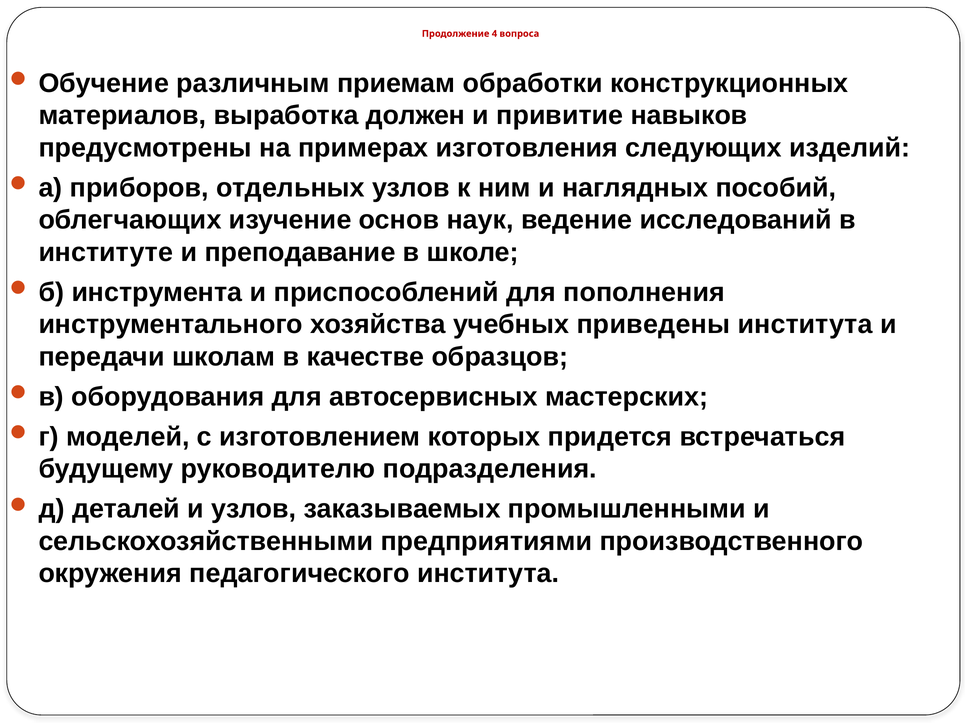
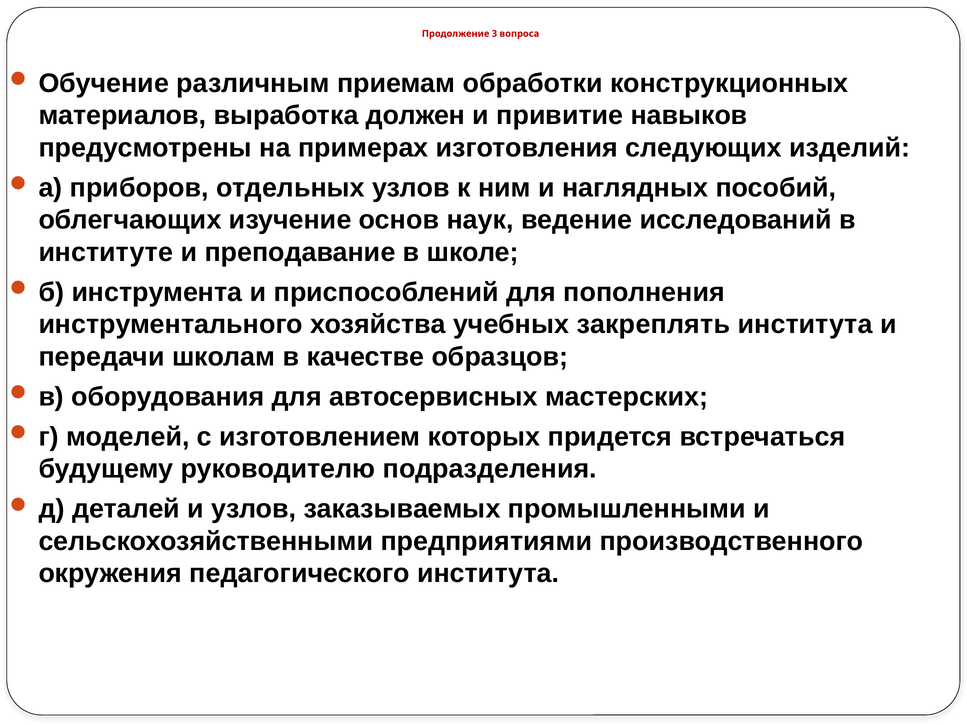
4: 4 -> 3 (494, 34)
приведены: приведены -> закреплять (653, 325)
